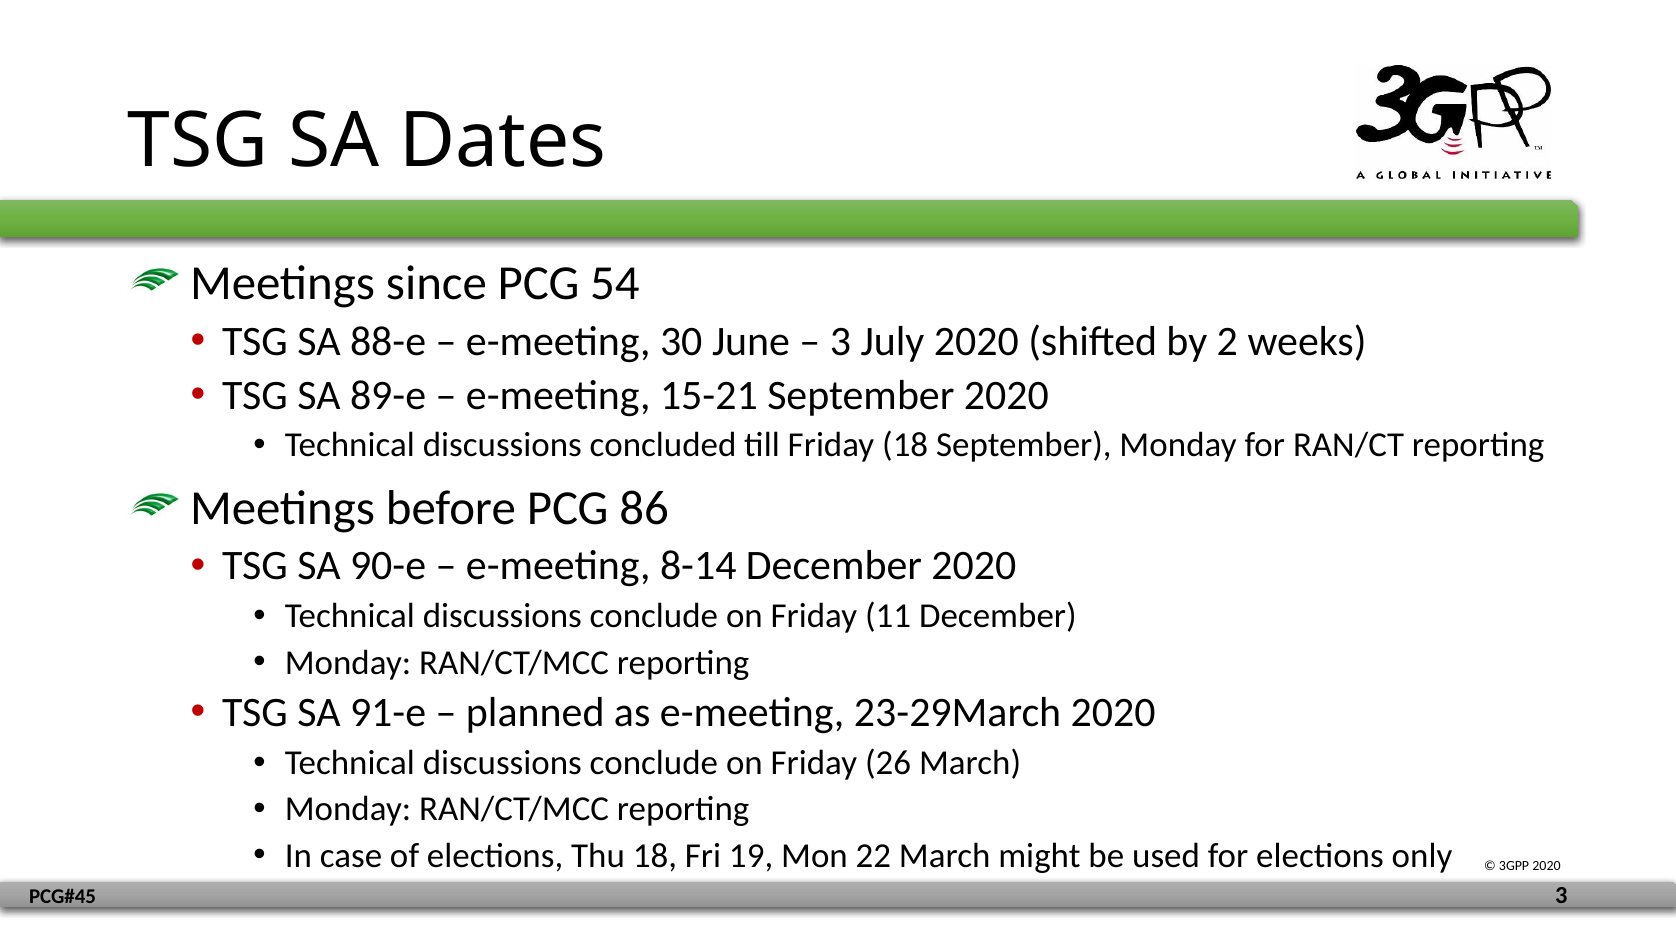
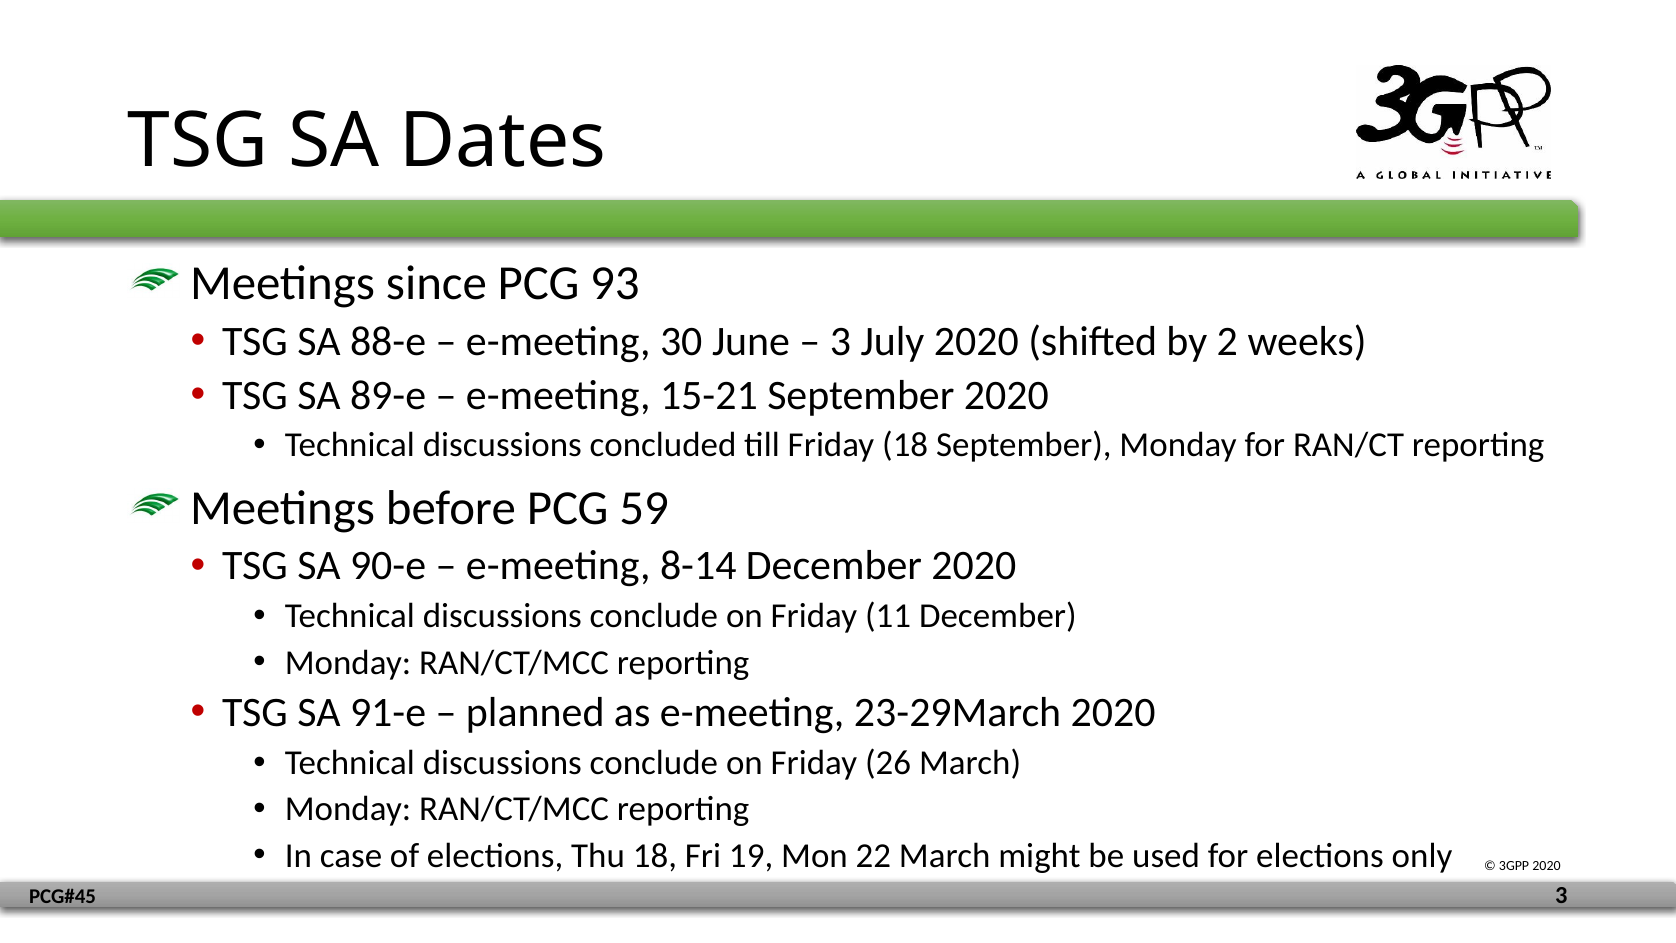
54: 54 -> 93 (615, 283)
86: 86 -> 59 (644, 508)
